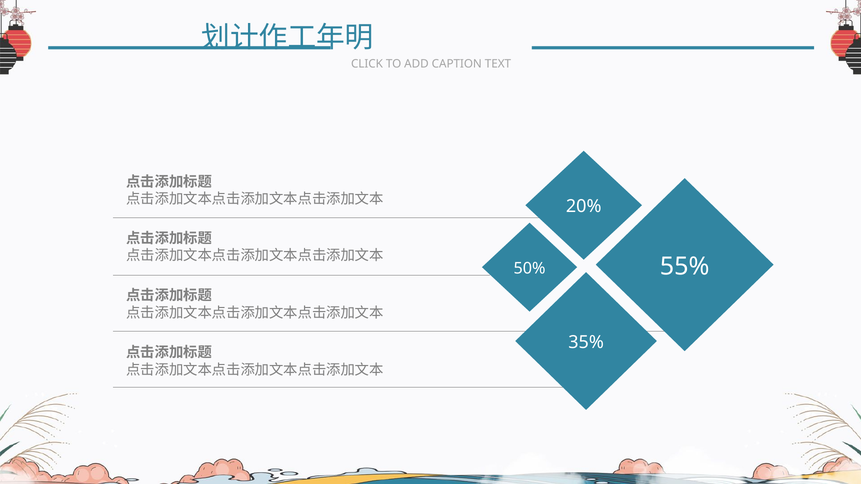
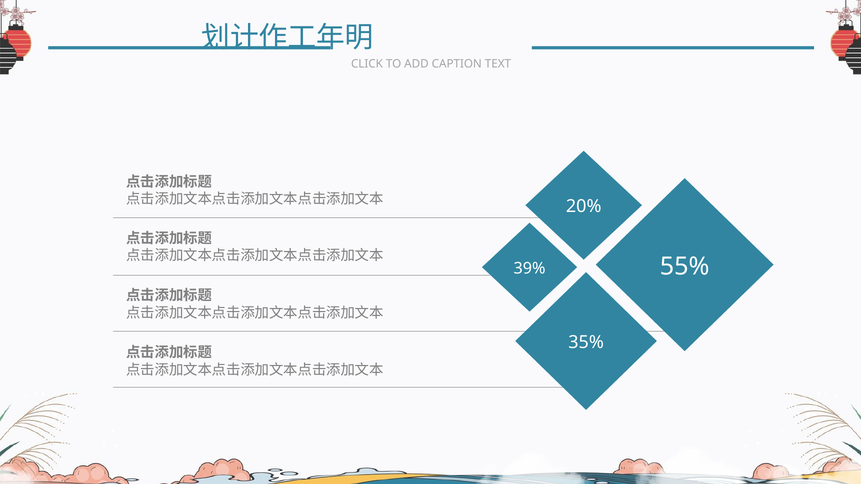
50%: 50% -> 39% (530, 269)
